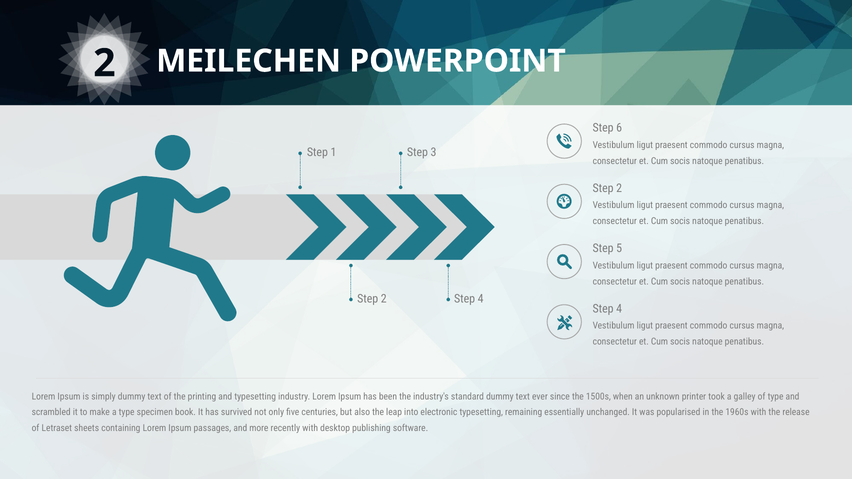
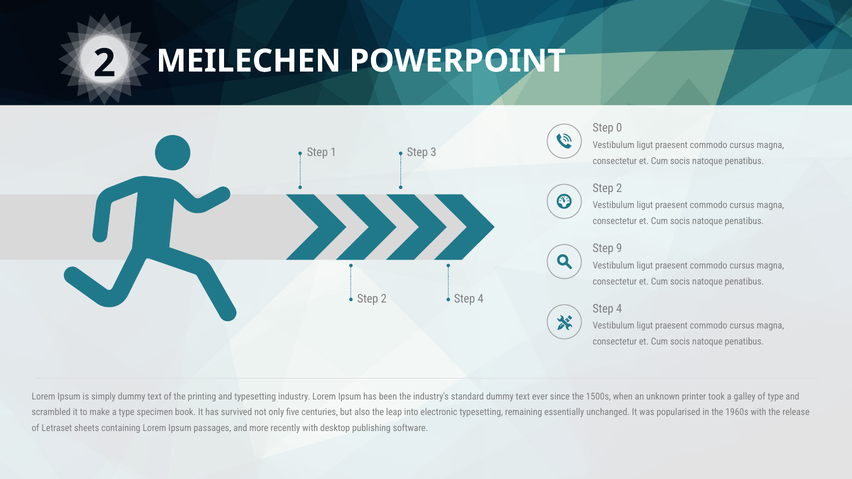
6: 6 -> 0 (619, 128)
5: 5 -> 9 (619, 249)
